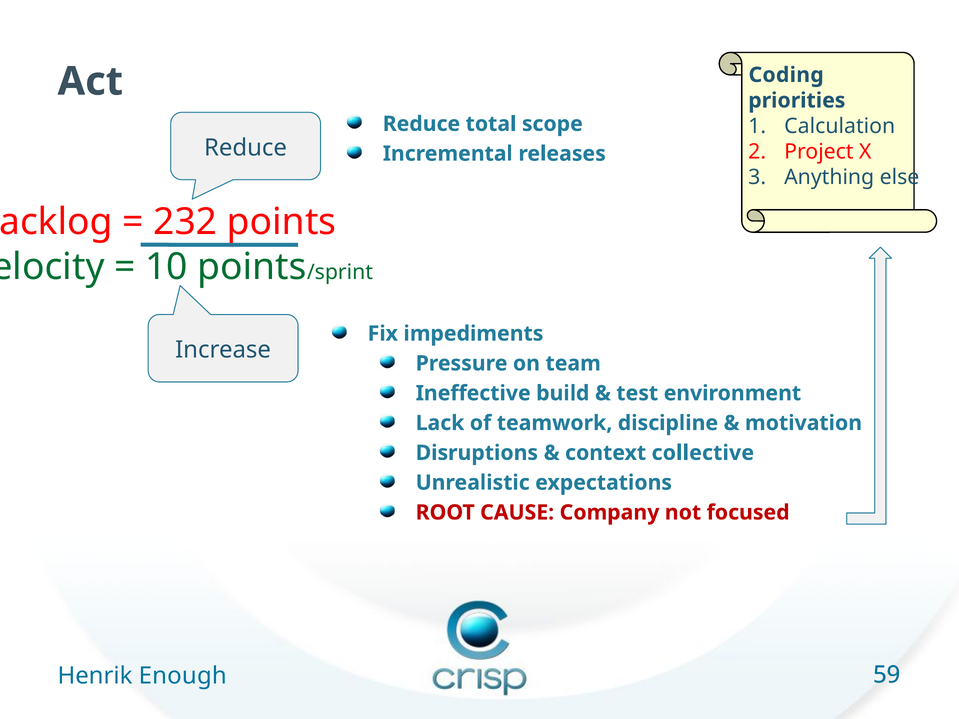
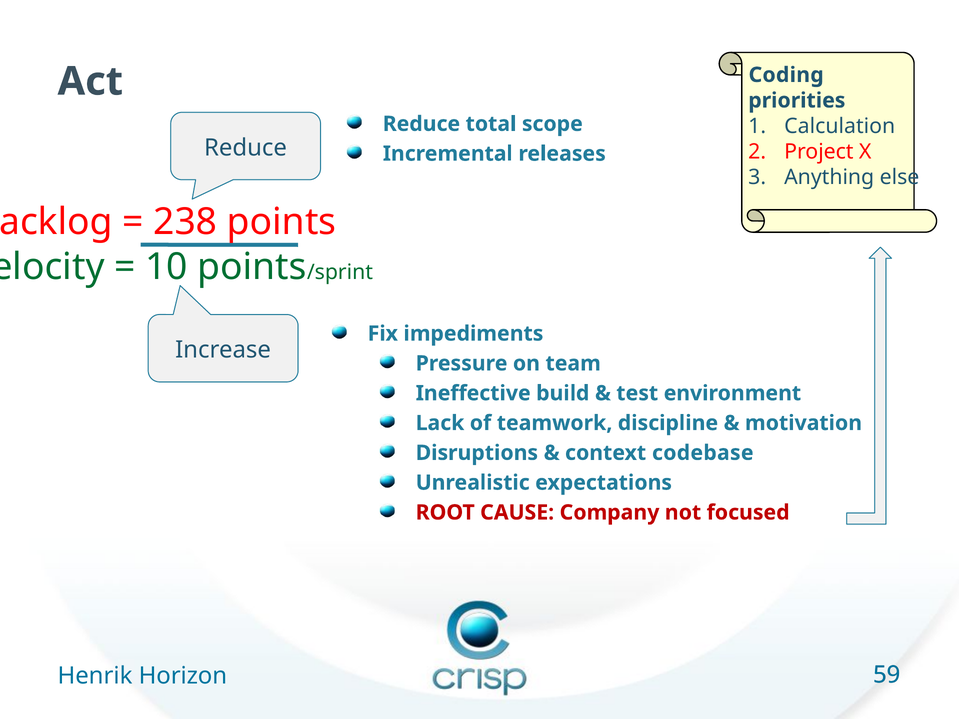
232: 232 -> 238 (185, 222)
collective: collective -> codebase (703, 453)
Enough: Enough -> Horizon (183, 676)
